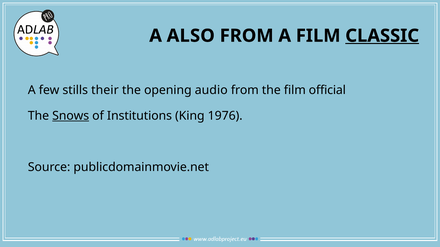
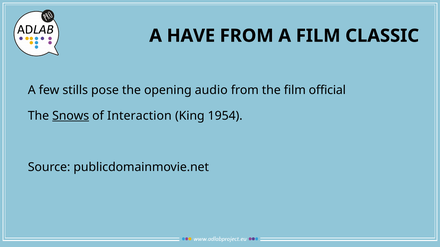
ALSO: ALSO -> HAVE (191, 36)
CLASSIC underline: present -> none (382, 36)
their: their -> pose (105, 90)
Institutions: Institutions -> Interaction (139, 116)
1976: 1976 -> 1954 (225, 116)
